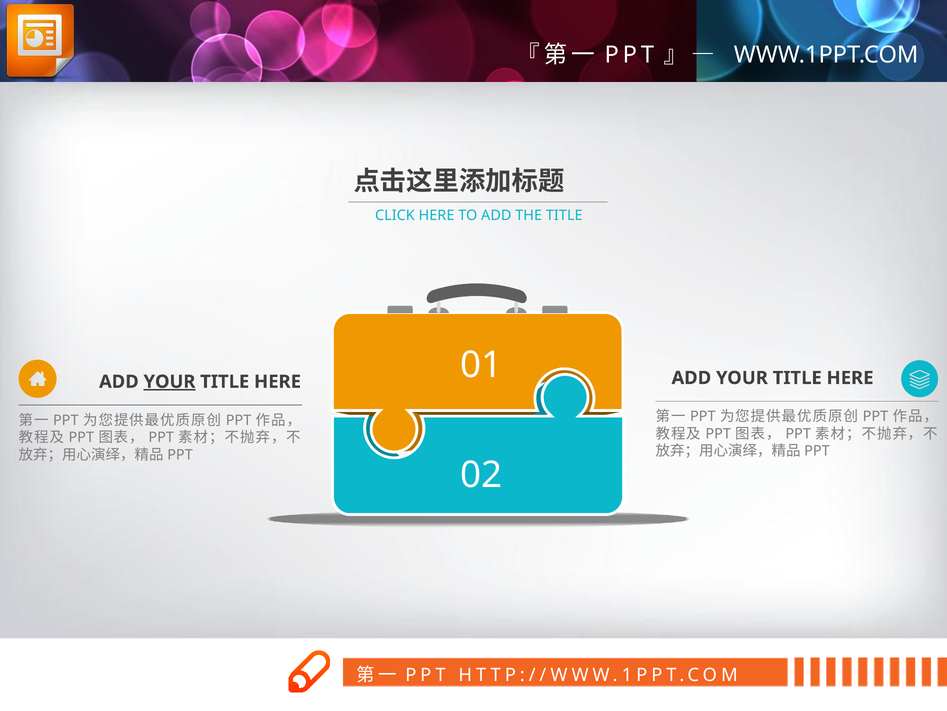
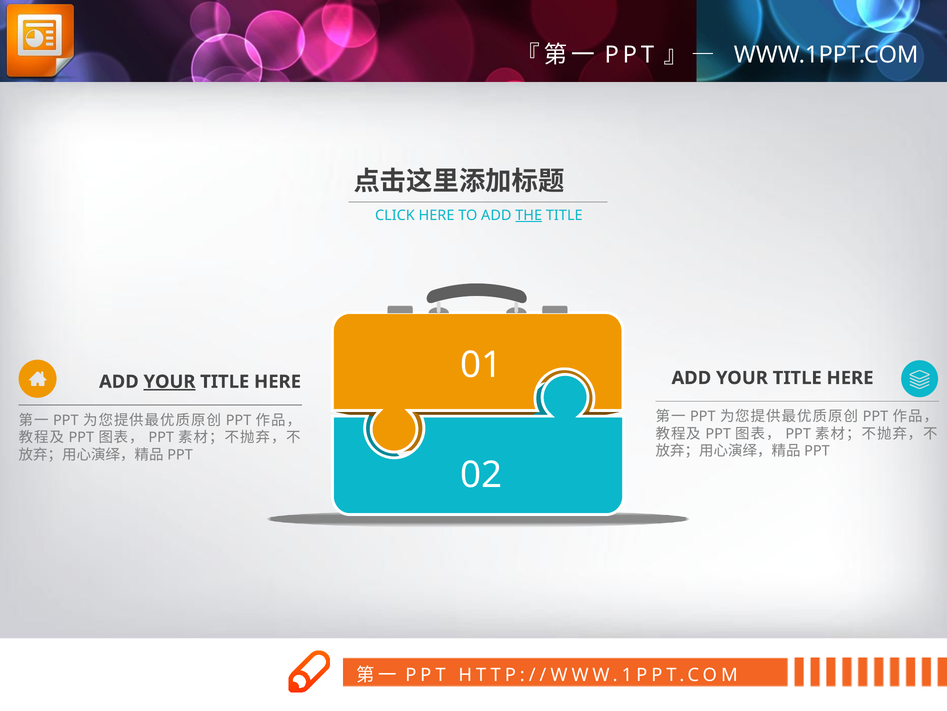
THE underline: none -> present (529, 215)
